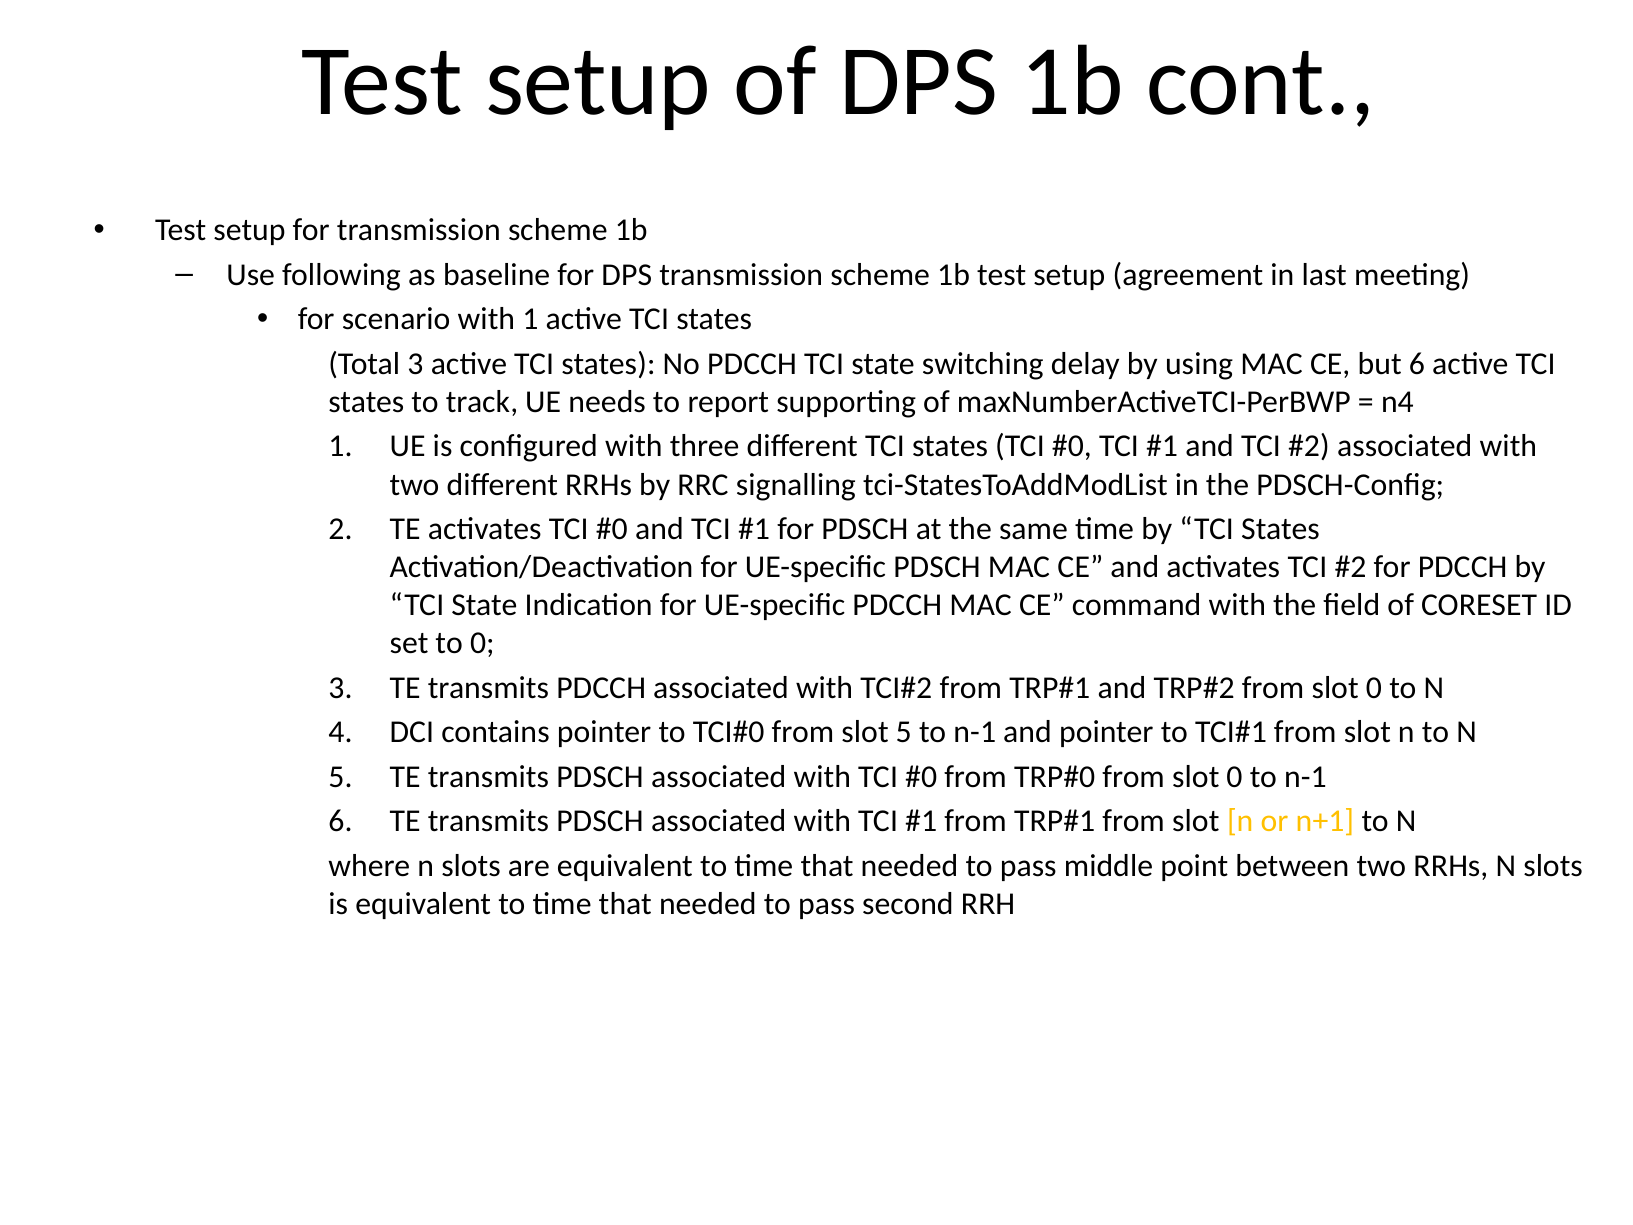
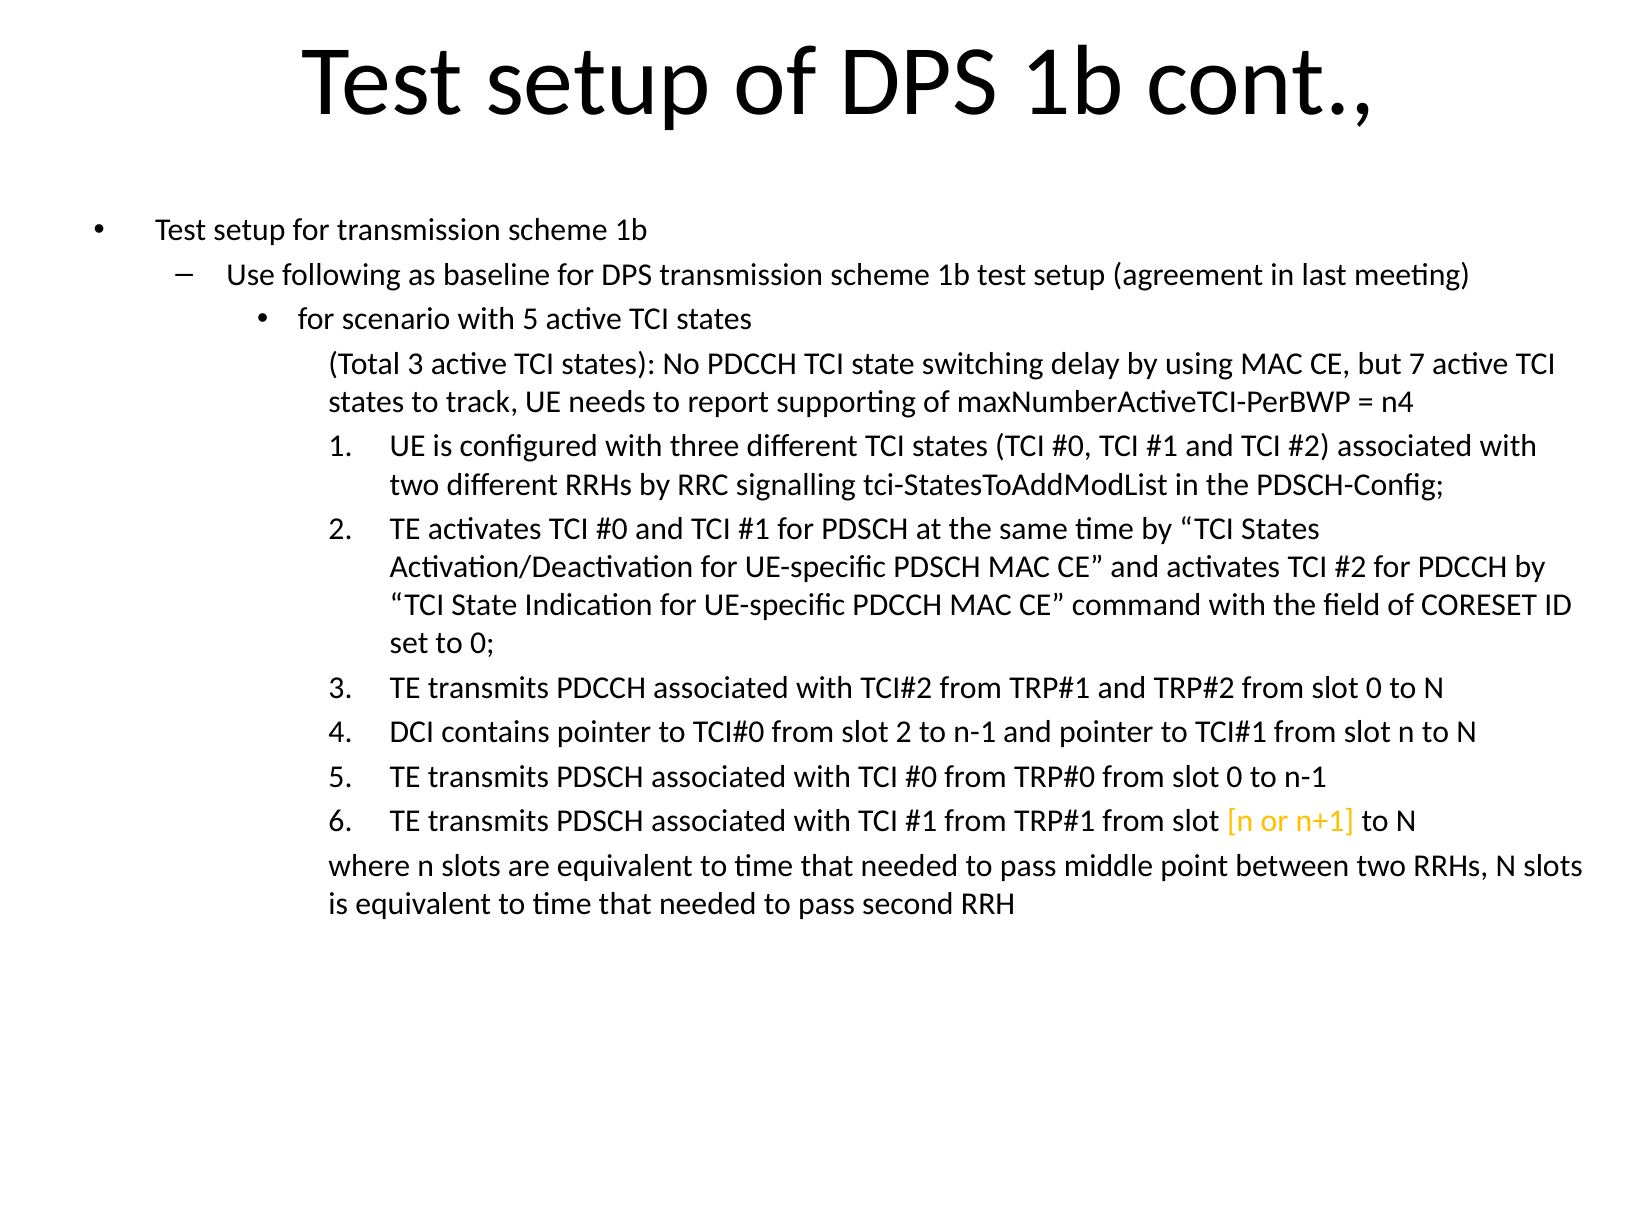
with 1: 1 -> 5 (530, 319)
but 6: 6 -> 7 (1417, 364)
slot 5: 5 -> 2 (904, 732)
